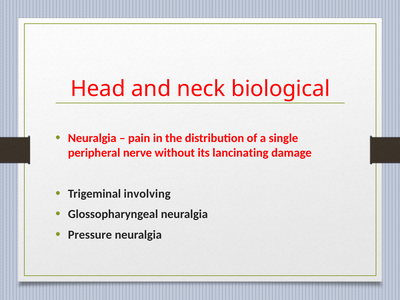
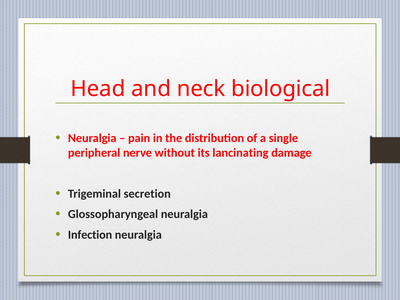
involving: involving -> secretion (147, 194)
Pressure: Pressure -> Infection (90, 235)
